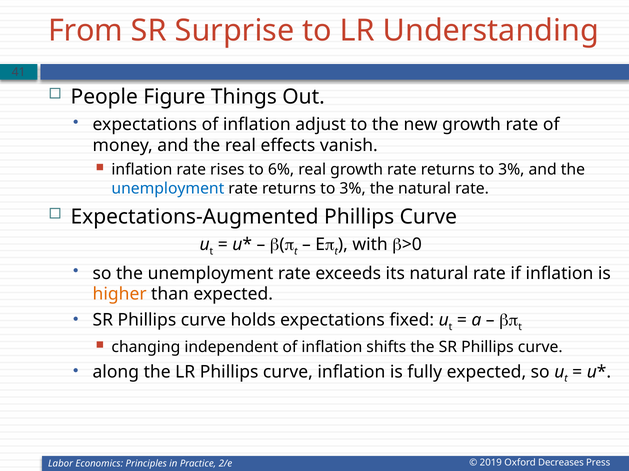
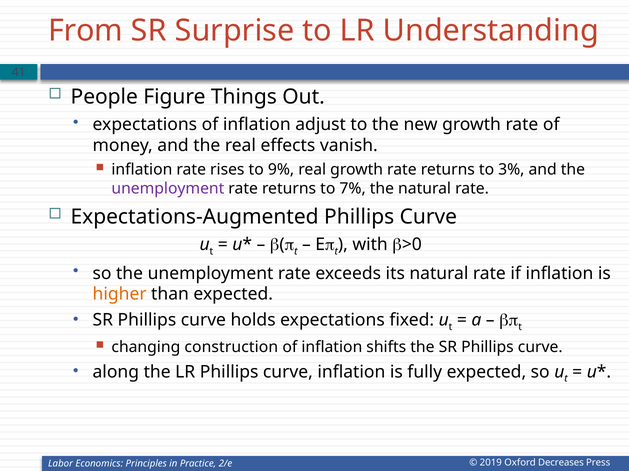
6%: 6% -> 9% (281, 170)
unemployment colour: blue -> purple (168, 189)
3%: 3% -> 7% (353, 189)
independent: independent -> construction (231, 348)
